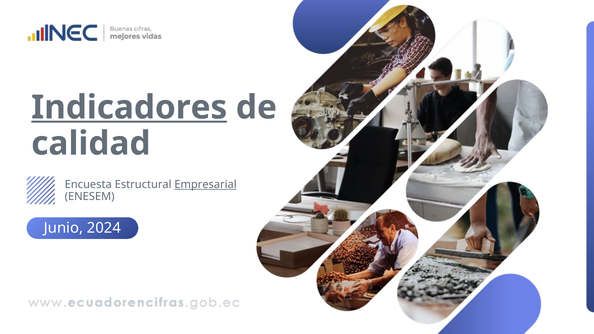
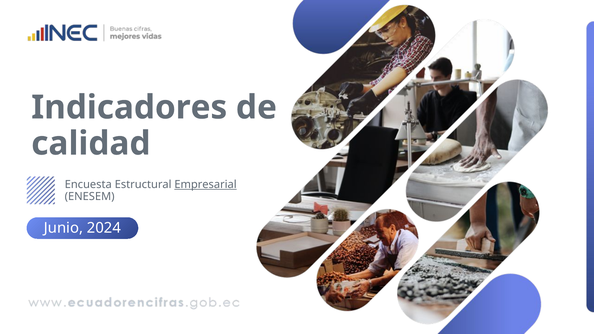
Indicadores underline: present -> none (129, 108)
